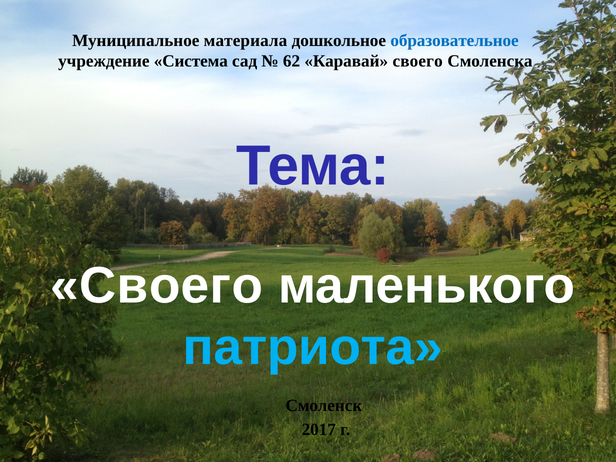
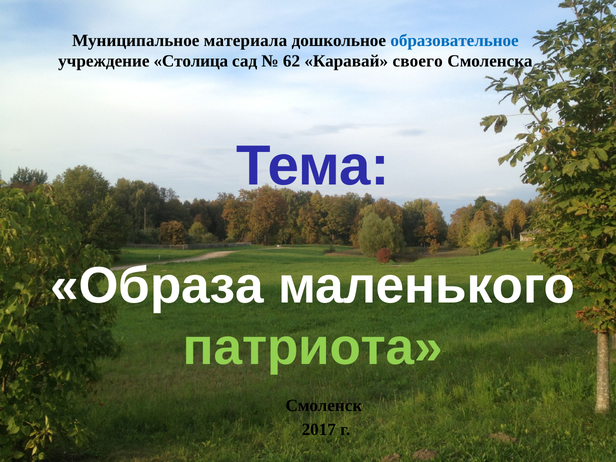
Система: Система -> Столица (191, 61)
Своего: Своего -> Образа (157, 286)
патриота colour: light blue -> light green (313, 347)
